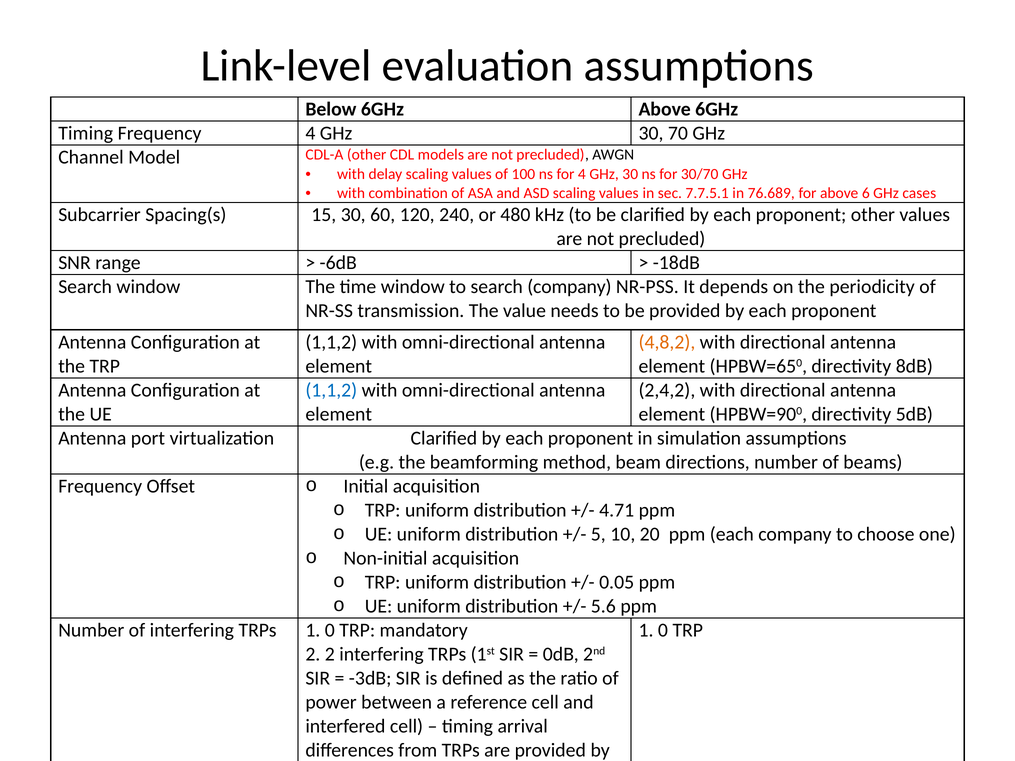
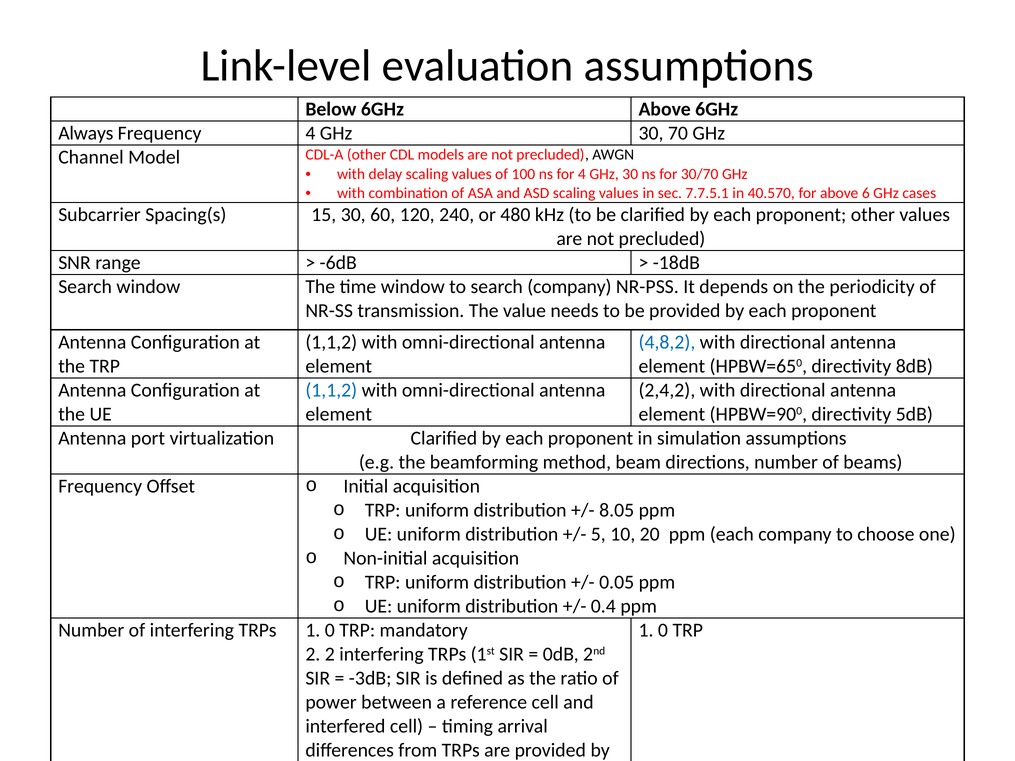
Timing: Timing -> Always (86, 133)
76.689: 76.689 -> 40.570 (771, 193)
4,8,2 colour: orange -> blue (667, 342)
4.71: 4.71 -> 8.05 (617, 510)
5.6: 5.6 -> 0.4 (603, 606)
